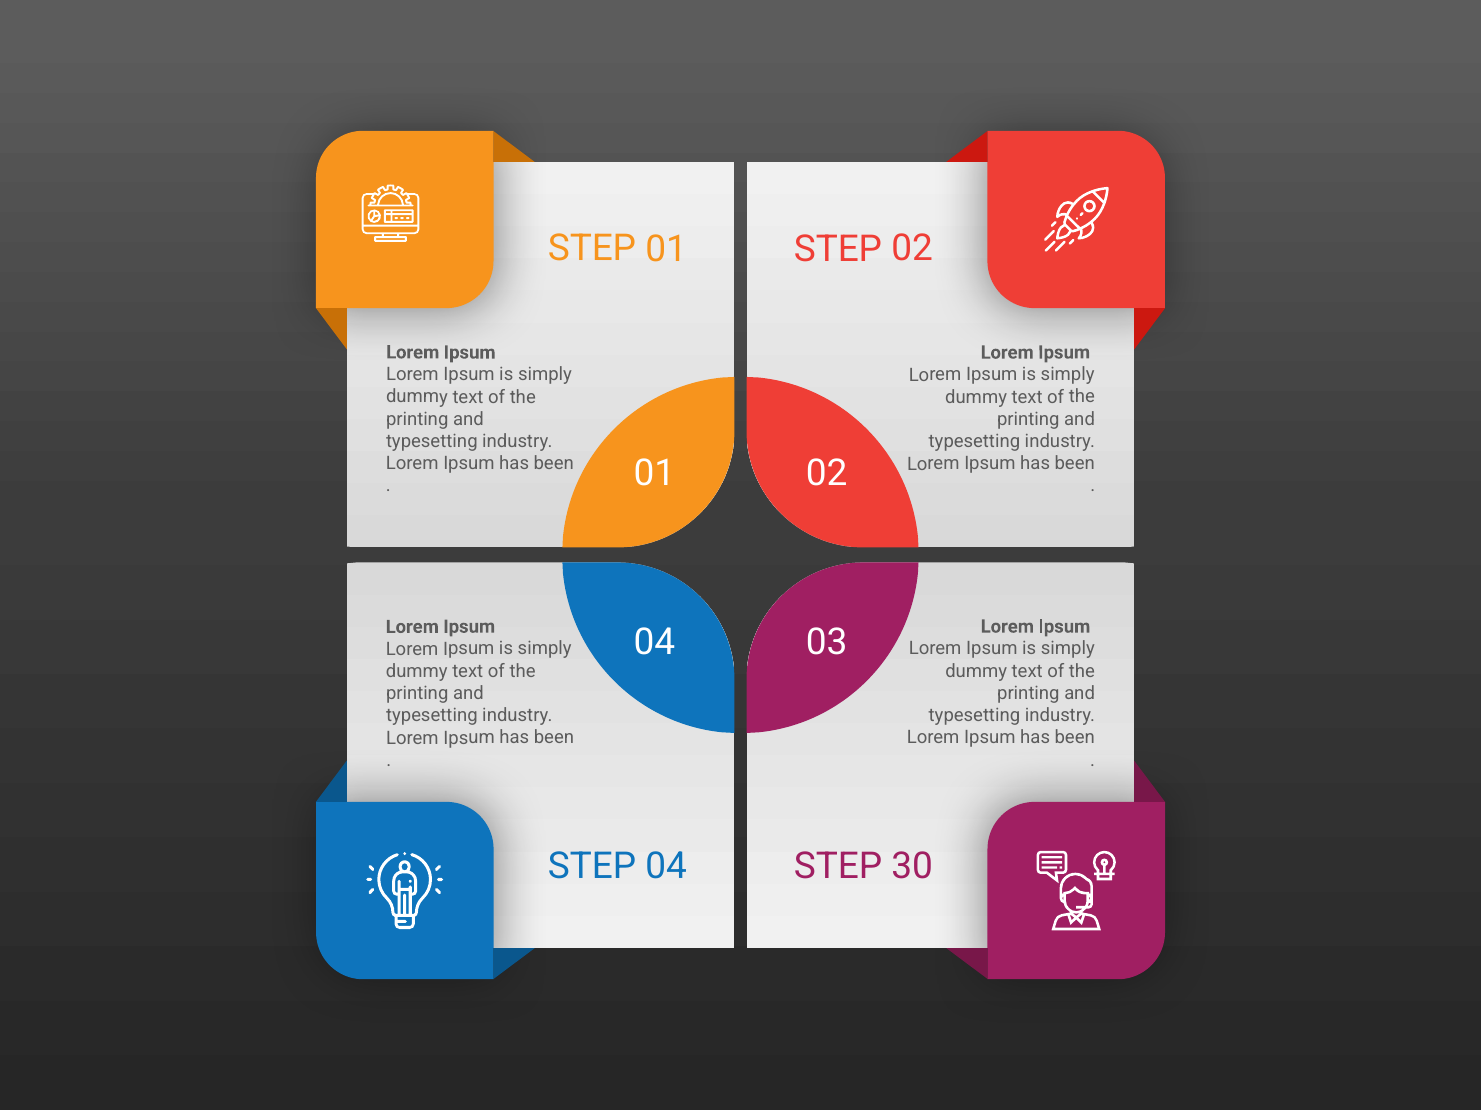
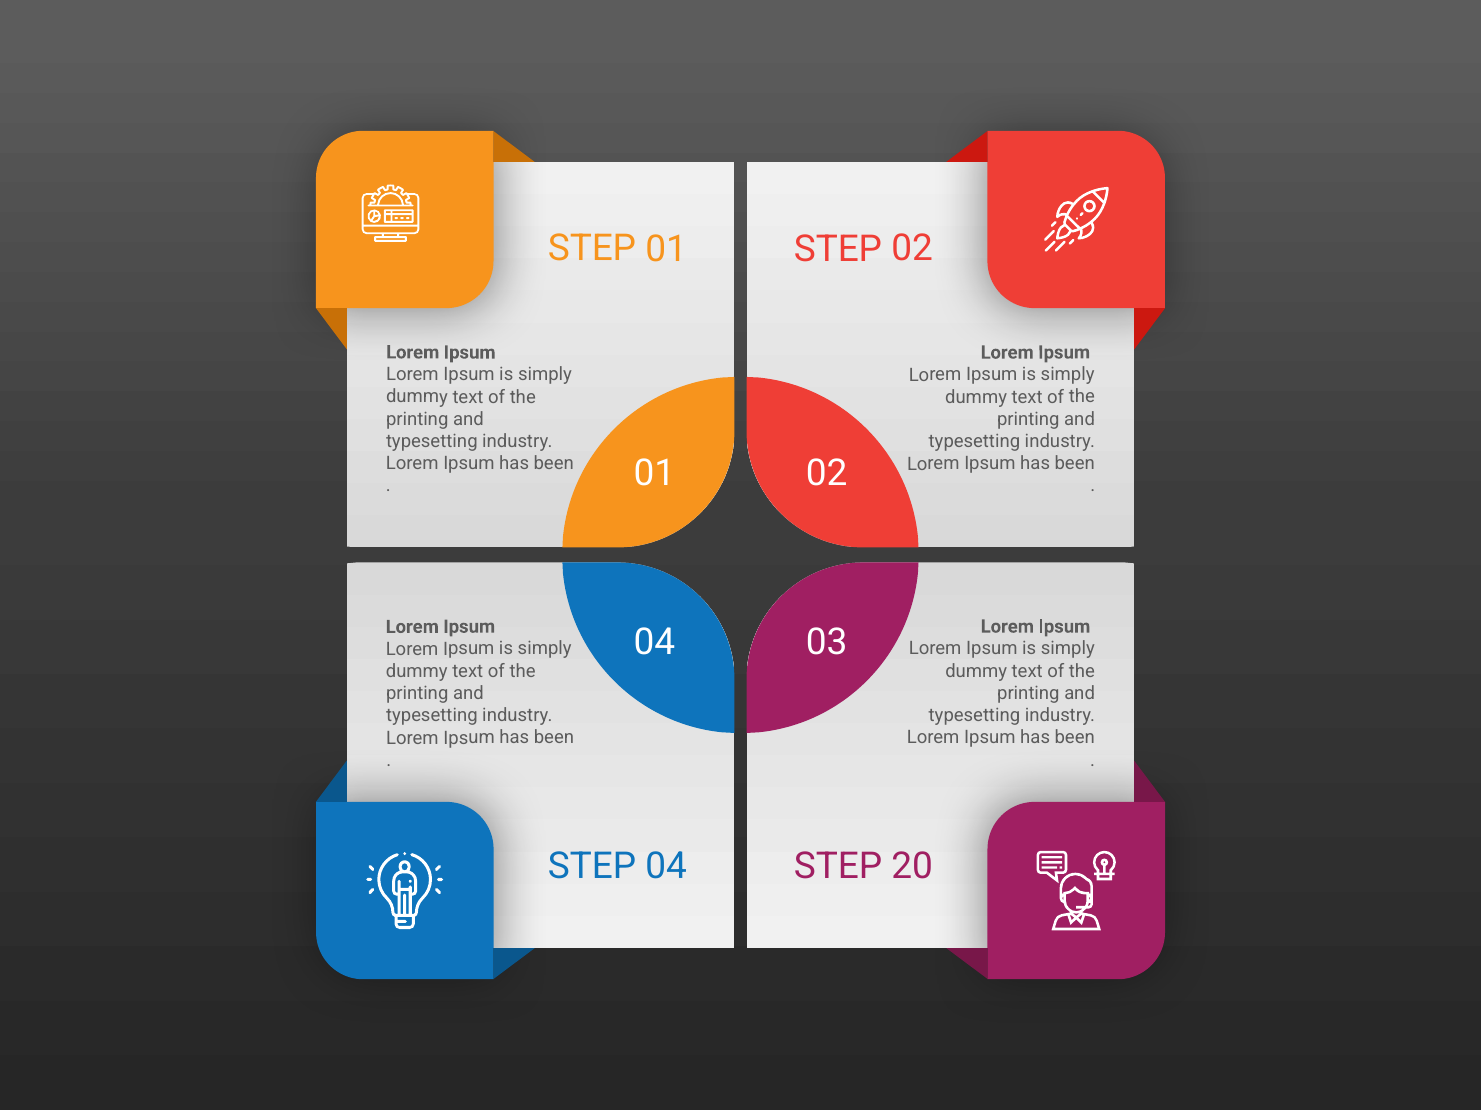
30: 30 -> 20 (912, 867)
